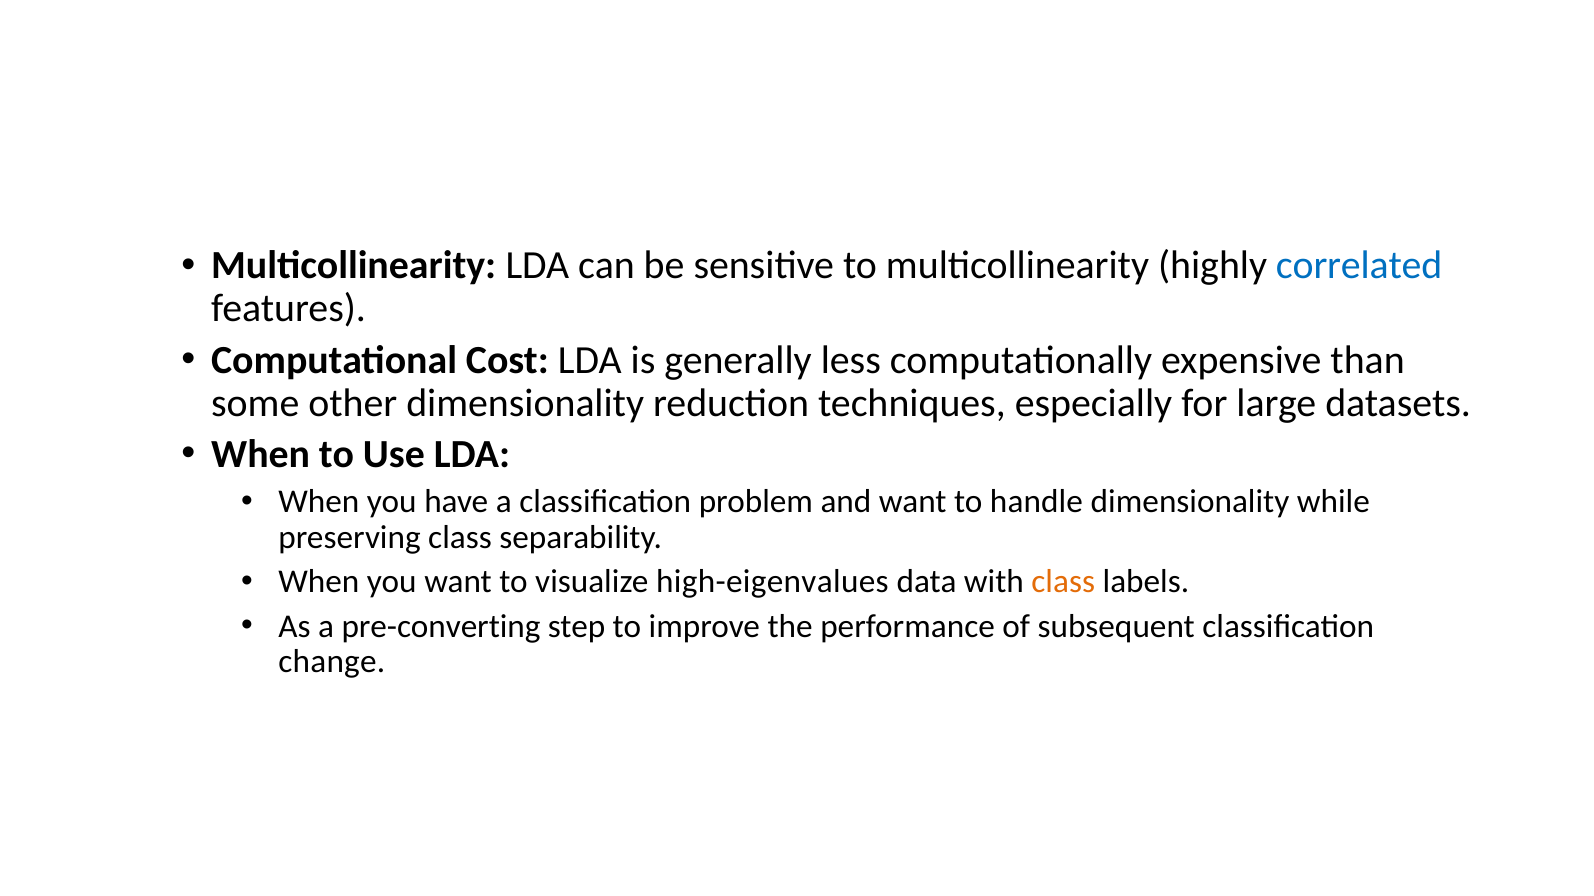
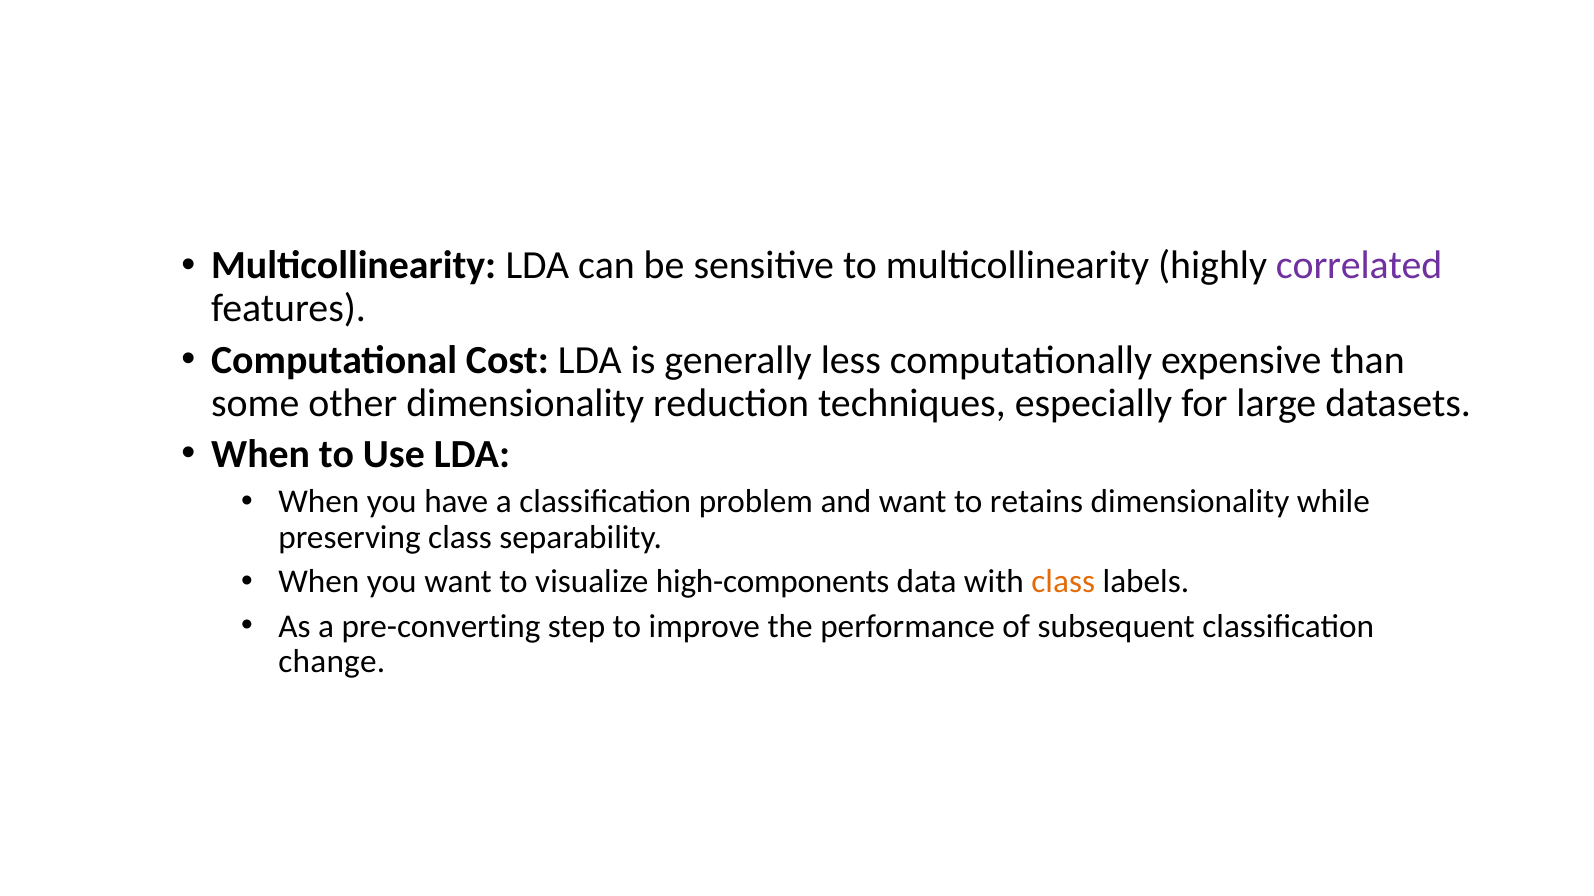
correlated colour: blue -> purple (1359, 266)
handle: handle -> retains (1037, 502)
high-eigenvalues: high-eigenvalues -> high-components (773, 582)
